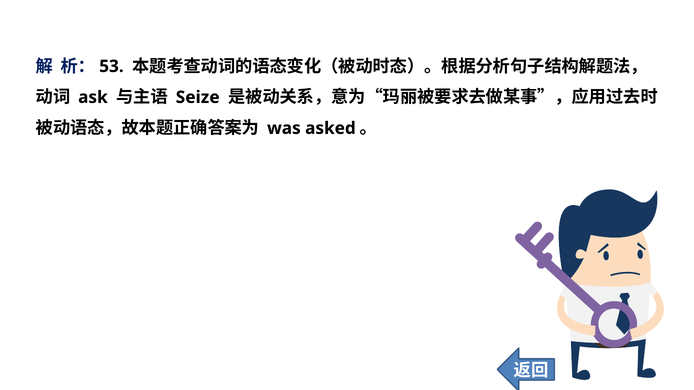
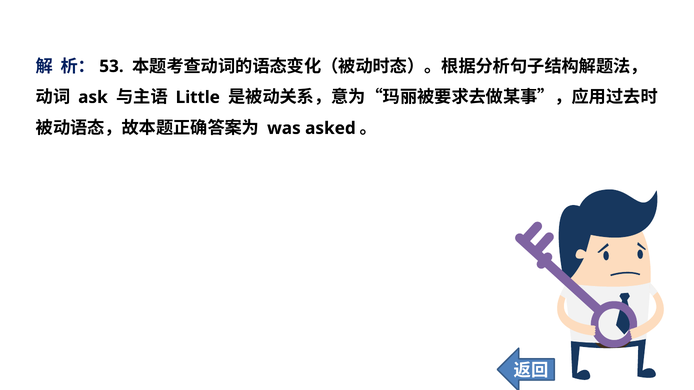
Seize: Seize -> Little (198, 97)
